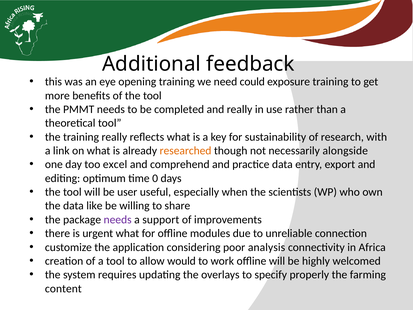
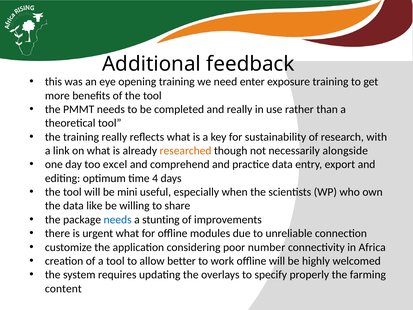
could: could -> enter (252, 82)
0: 0 -> 4 (155, 178)
user: user -> mini (127, 192)
needs colour: purple -> blue (118, 219)
support: support -> stunting (161, 219)
analysis: analysis -> number (267, 247)
would: would -> better (181, 261)
